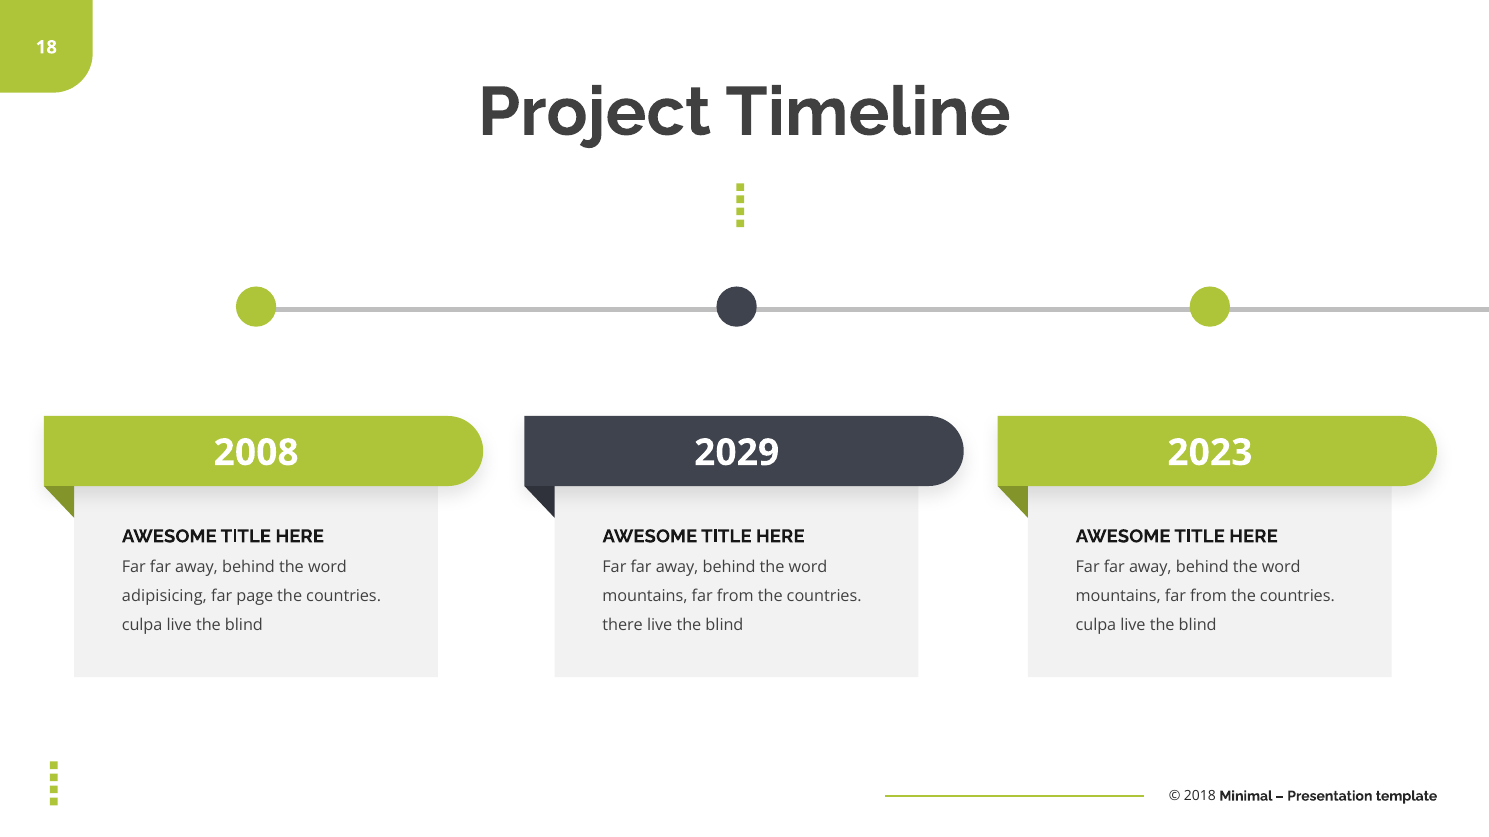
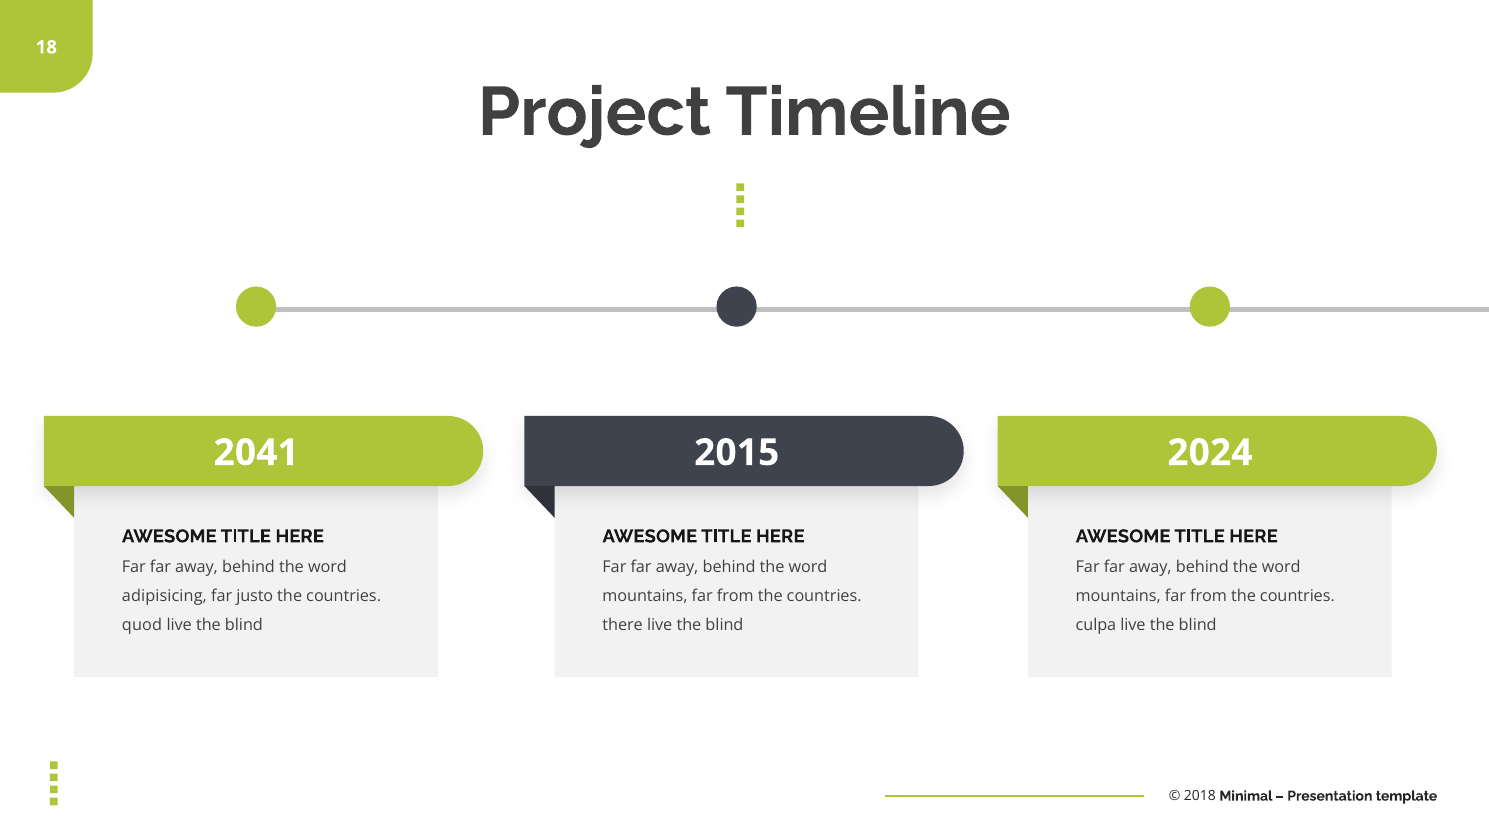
2008: 2008 -> 2041 (256, 453)
2029: 2029 -> 2015 (737, 453)
2023: 2023 -> 2024 (1210, 453)
page: page -> justo (255, 597)
culpa: culpa -> quod (142, 626)
